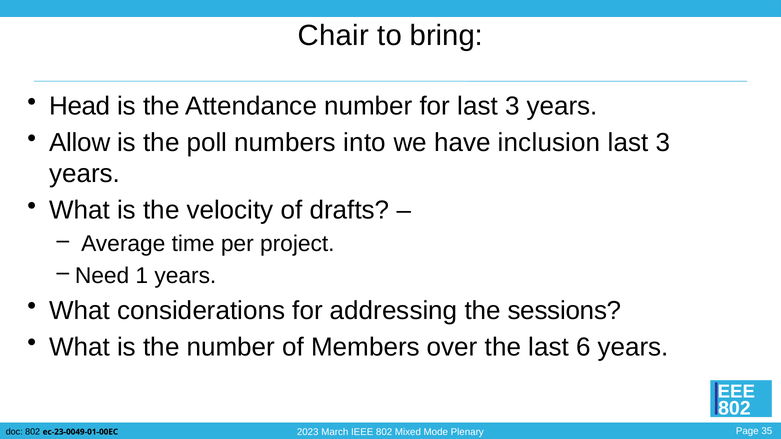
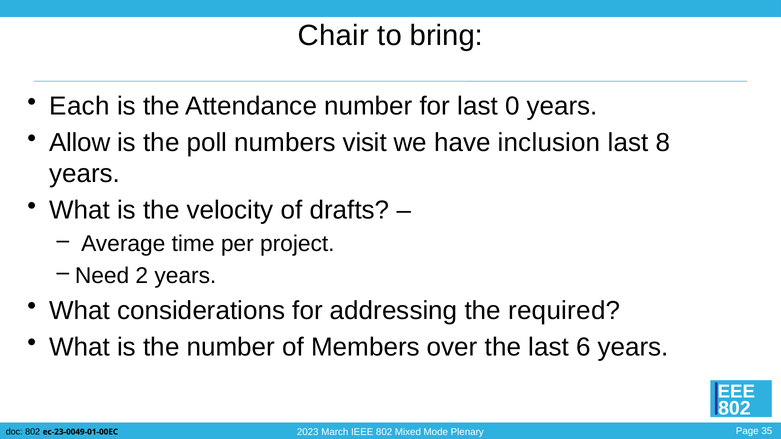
Head: Head -> Each (79, 106)
for last 3: 3 -> 0 (512, 106)
into: into -> visit (365, 143)
3: 3 -> 8 (663, 143)
1: 1 -> 2 (142, 276)
sessions: sessions -> required (564, 311)
